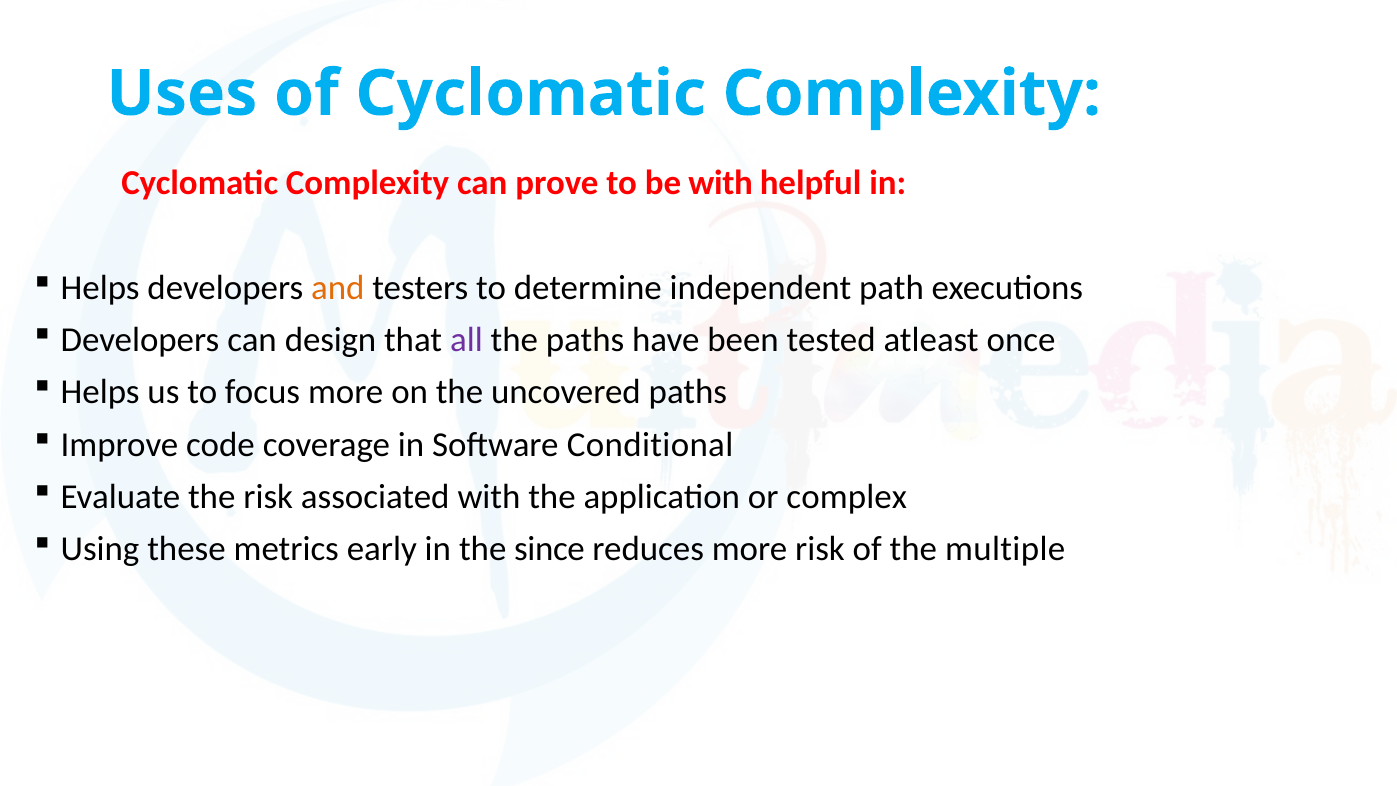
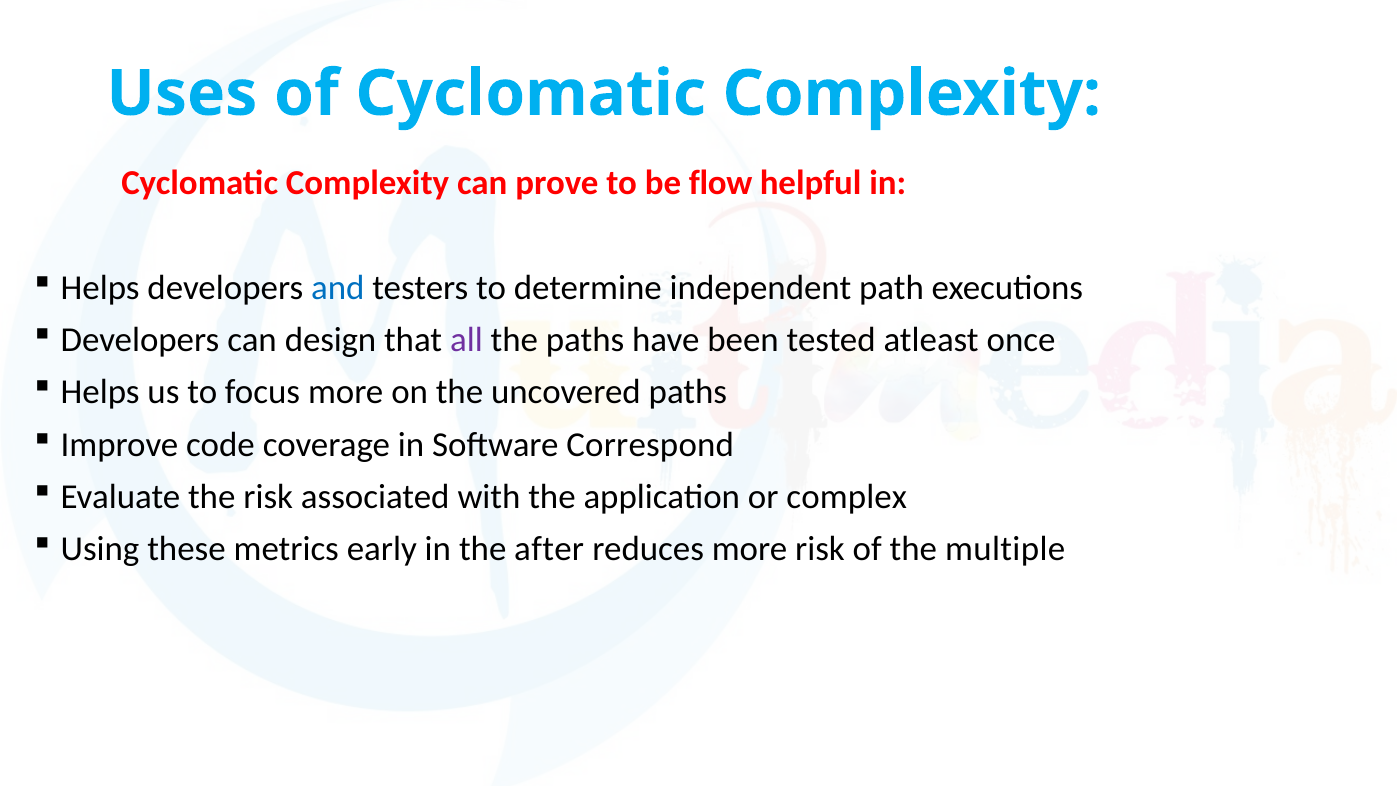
be with: with -> flow (721, 183)
and colour: orange -> blue (338, 288)
Conditional: Conditional -> Correspond (650, 445)
since: since -> after (549, 549)
